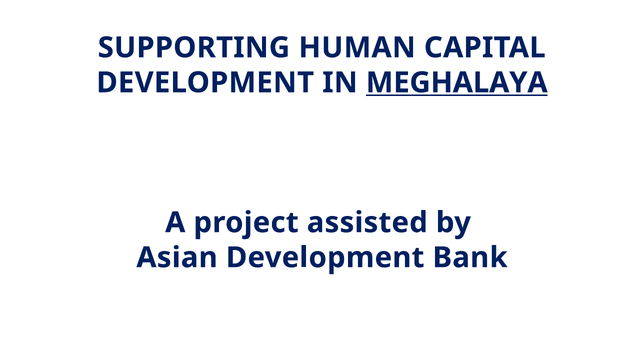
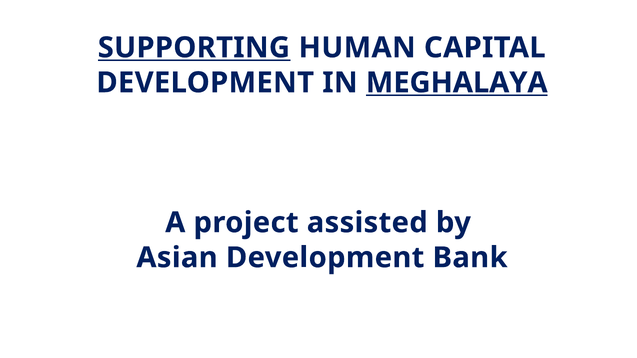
SUPPORTING underline: none -> present (194, 48)
